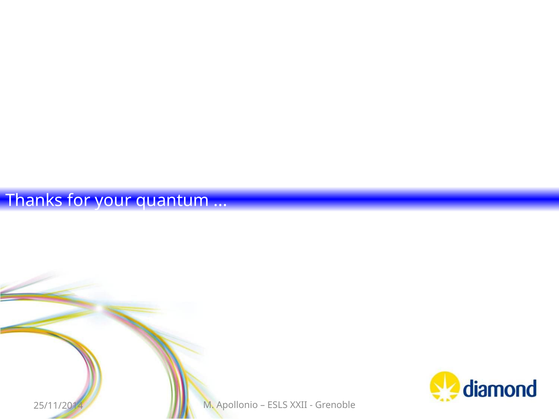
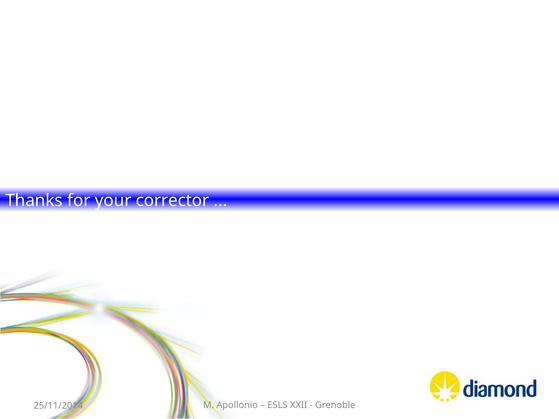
quantum: quantum -> corrector (173, 201)
